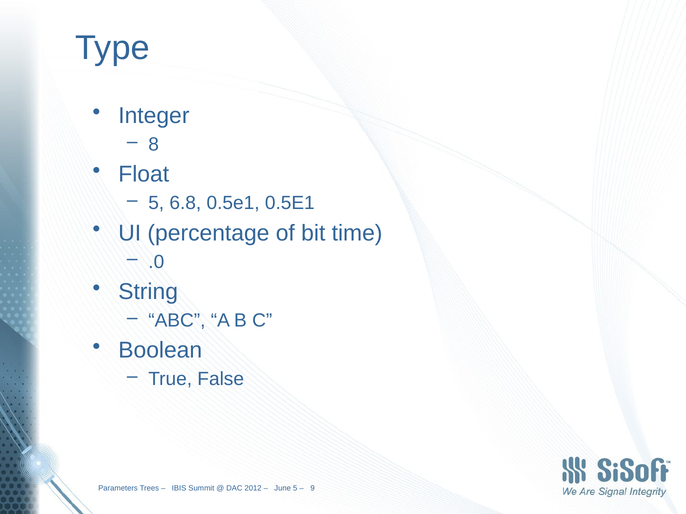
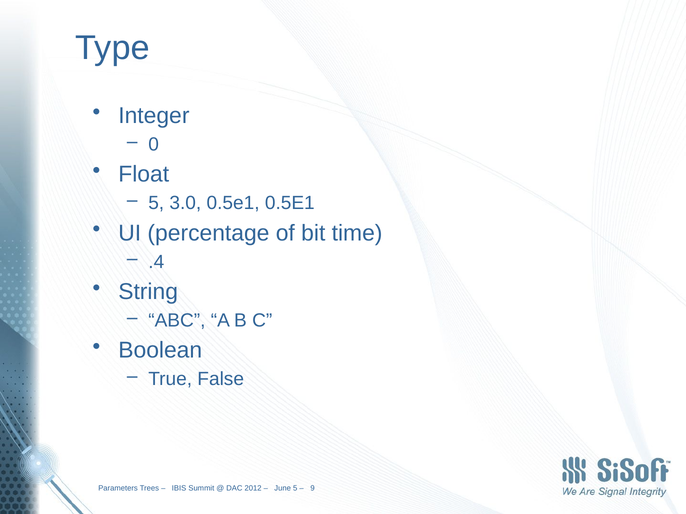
8: 8 -> 0 (154, 145)
6.8: 6.8 -> 3.0 (185, 203)
.0: .0 -> .4 (156, 262)
